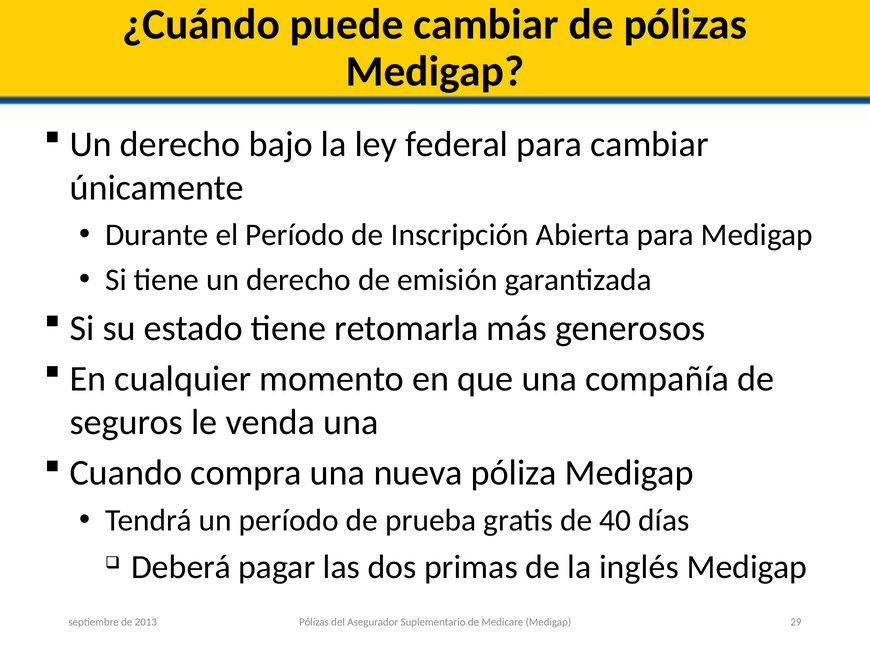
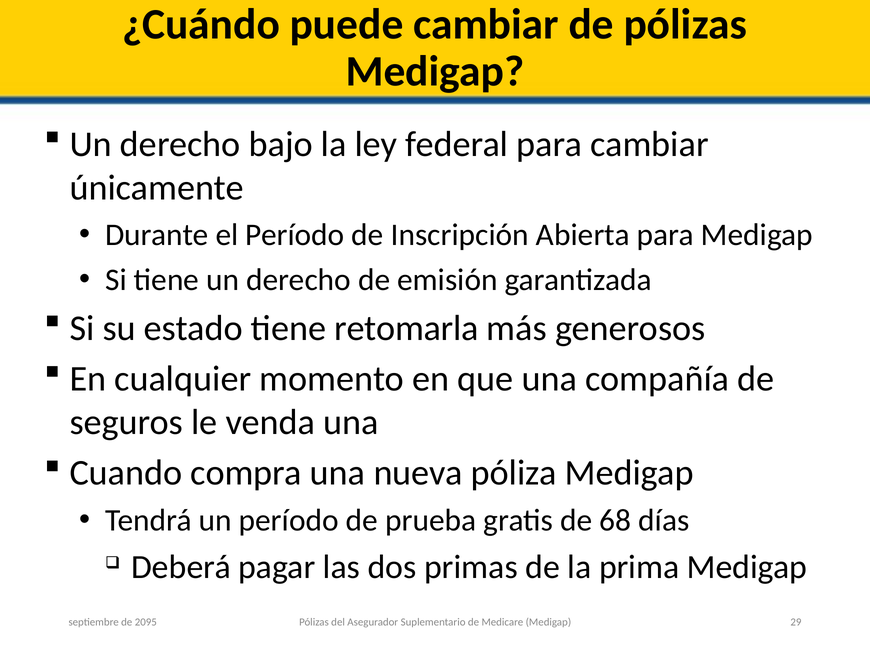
40: 40 -> 68 (615, 521)
inglés: inglés -> prima (639, 567)
2013: 2013 -> 2095 (146, 623)
